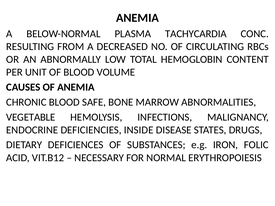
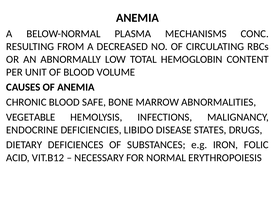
TACHYCARDIA: TACHYCARDIA -> MECHANISMS (196, 34)
INSIDE: INSIDE -> LIBIDO (139, 130)
